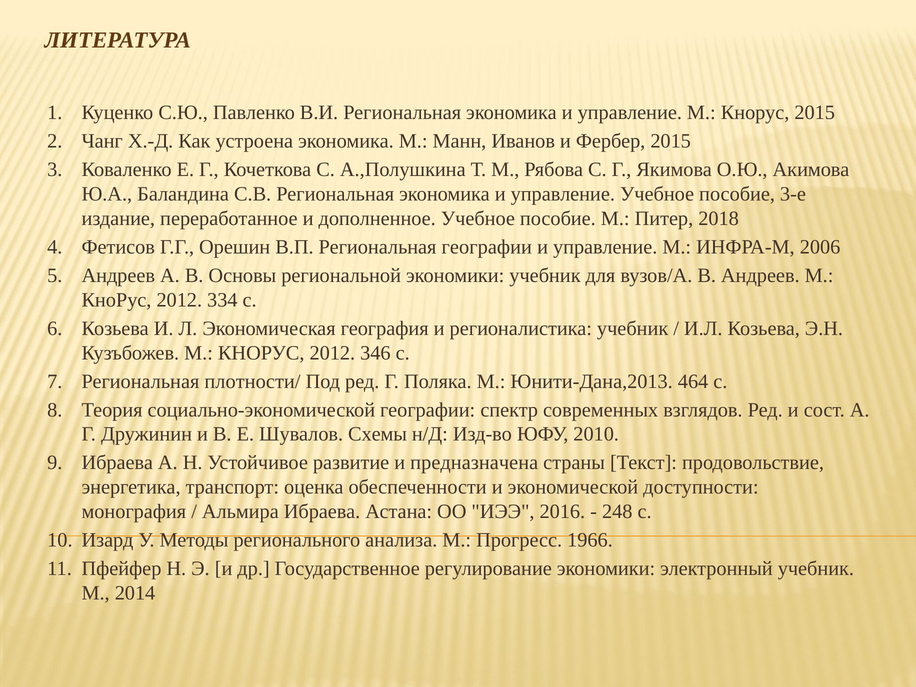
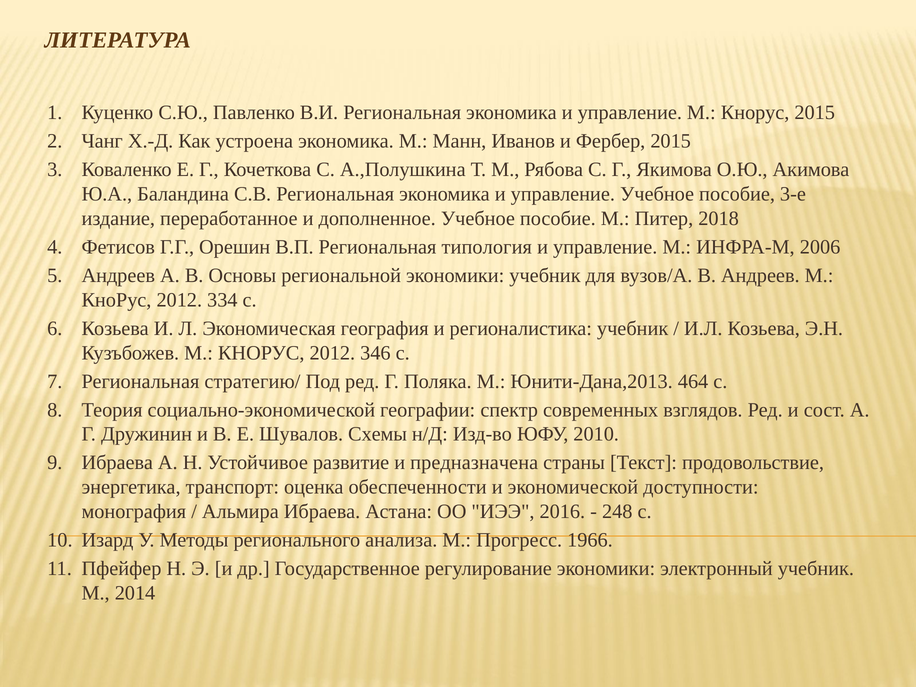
Региональная географии: географии -> типология (487, 247)
плотности/: плотности/ -> стратегию/ (252, 381)
